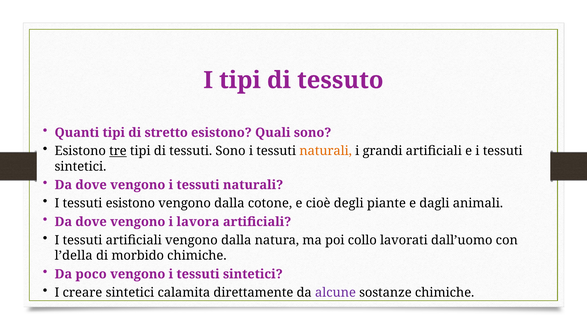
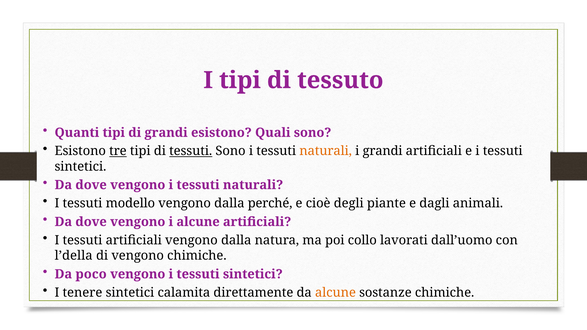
di stretto: stretto -> grandi (166, 133)
tessuti underline: none -> present (191, 151)
tessuti esistono: esistono -> modello (130, 203)
cotone: cotone -> perché (270, 203)
i lavora: lavora -> alcune (198, 222)
di morbido: morbido -> vengono (138, 256)
creare: creare -> tenere (82, 293)
alcune colour: purple -> orange (335, 293)
